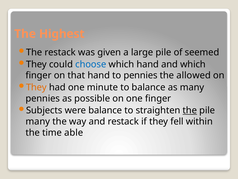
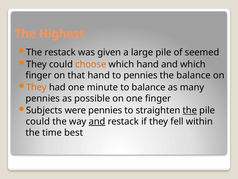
choose colour: blue -> orange (91, 64)
the allowed: allowed -> balance (194, 75)
were balance: balance -> pennies (105, 110)
many: many -> could (38, 121)
and underline: none -> present (97, 121)
able: able -> best (74, 132)
